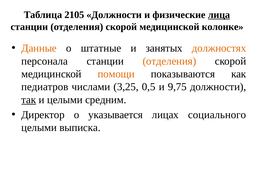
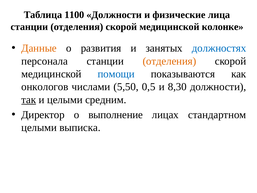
2105: 2105 -> 1100 (74, 15)
лица underline: present -> none (219, 15)
штатные: штатные -> развития (101, 48)
должностях colour: orange -> blue (219, 48)
помощи colour: orange -> blue (116, 74)
педиатров: педиатров -> онкологов (45, 87)
3,25: 3,25 -> 5,50 (126, 87)
9,75: 9,75 -> 8,30 (177, 87)
указывается: указывается -> выполнение (116, 115)
социального: социального -> стандартном (217, 115)
